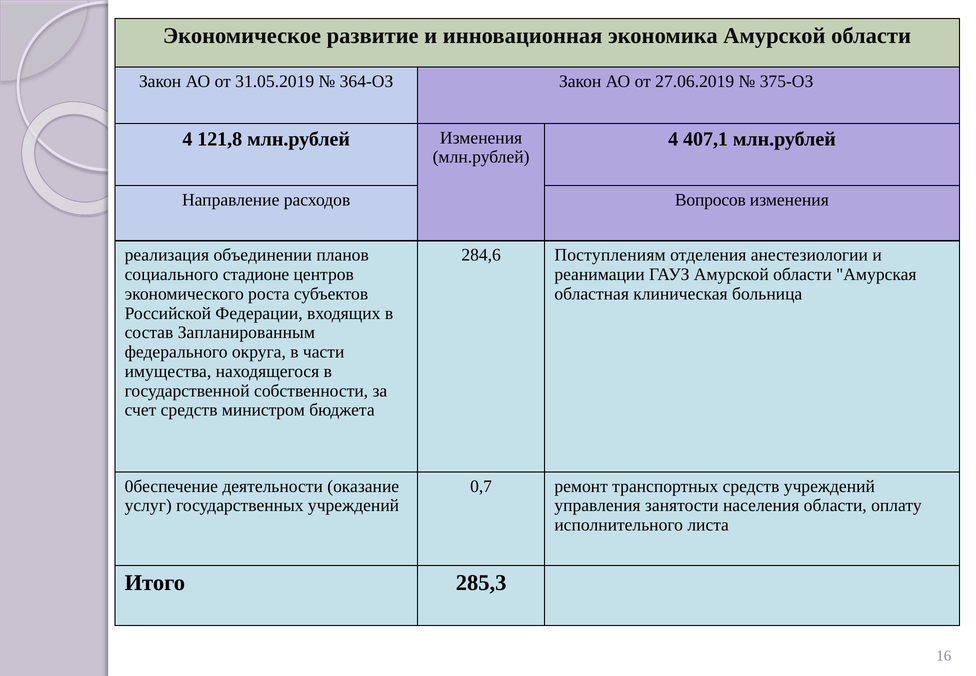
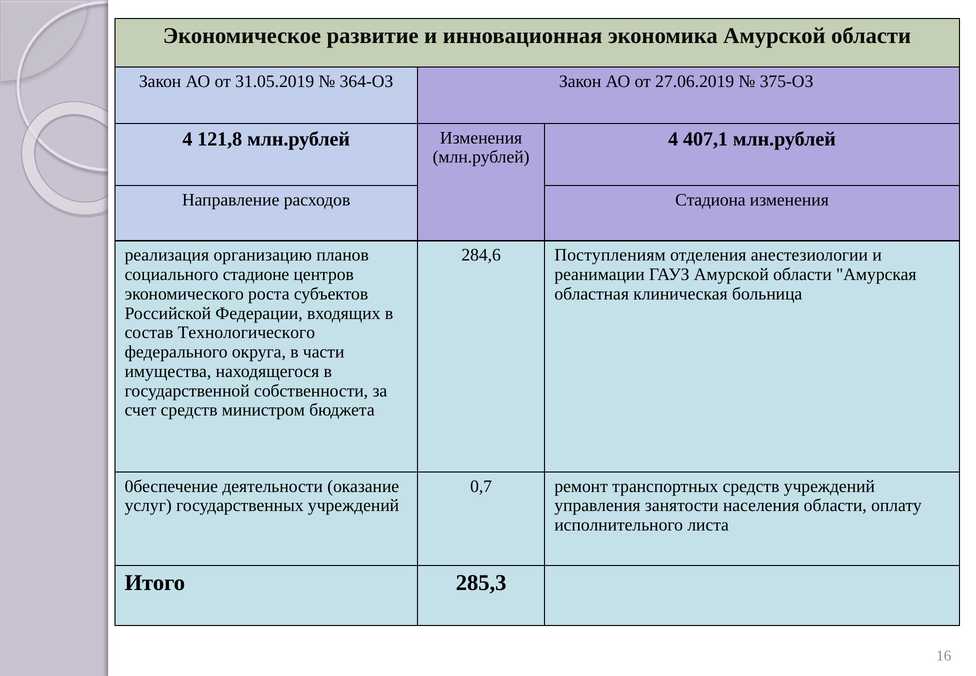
Вопросов: Вопросов -> Стадиона (710, 200)
объединении: объединении -> организацию (263, 255)
Запланированным: Запланированным -> Технологического (246, 332)
